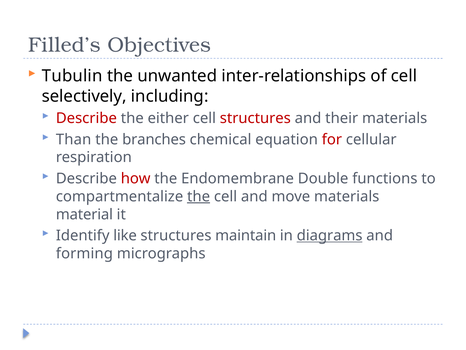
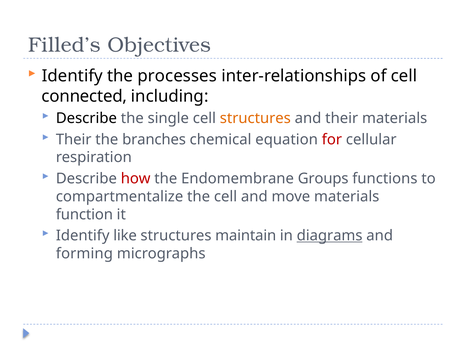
Tubulin: Tubulin -> Identify (72, 76)
unwanted: unwanted -> processes (177, 76)
selectively: selectively -> connected (84, 96)
Describe colour: red -> black (86, 118)
either: either -> single (168, 118)
structures colour: red -> orange (255, 118)
Than: Than -> Their (74, 139)
Double: Double -> Groups (323, 178)
the underline: present -> none (199, 196)
material: material -> function (84, 214)
